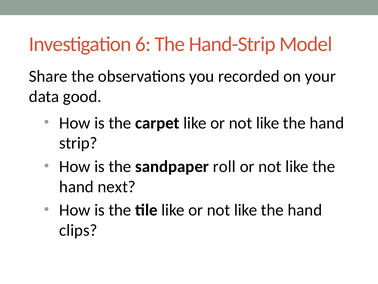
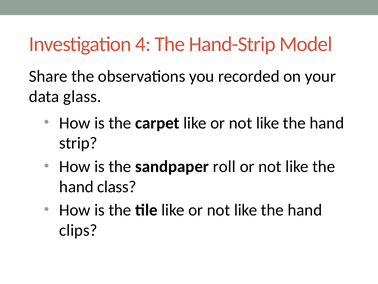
6: 6 -> 4 (143, 44)
good: good -> glass (82, 96)
next: next -> class (117, 186)
